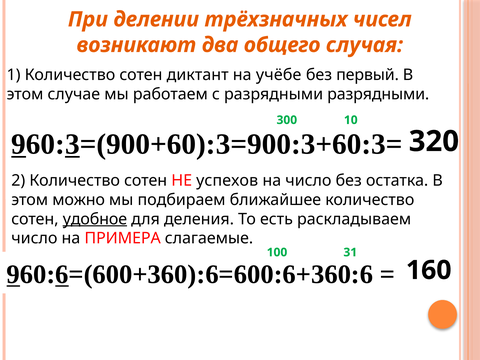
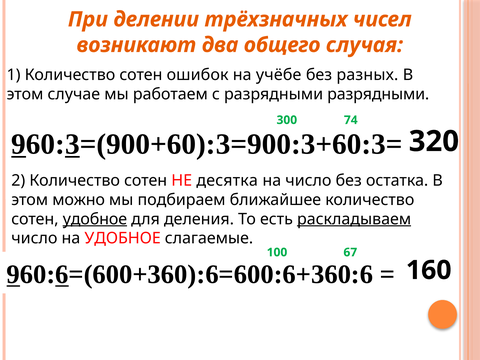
диктант: диктант -> ошибок (198, 75)
первый: первый -> разных (367, 75)
10: 10 -> 74 (351, 120)
успехов: успехов -> десятка (227, 181)
раскладываем underline: none -> present (354, 219)
на ПРИМЕРА: ПРИМЕРА -> УДОБНОЕ (123, 238)
31: 31 -> 67 (350, 252)
